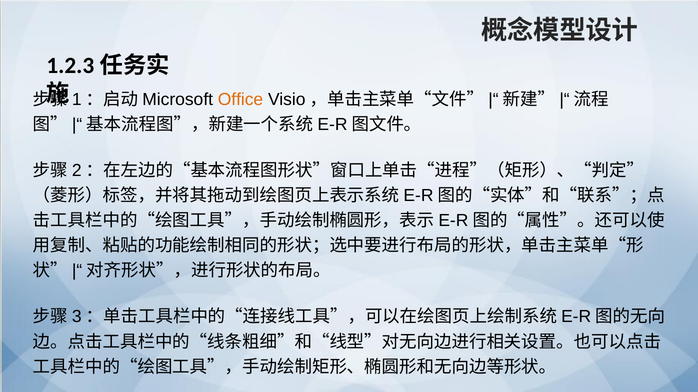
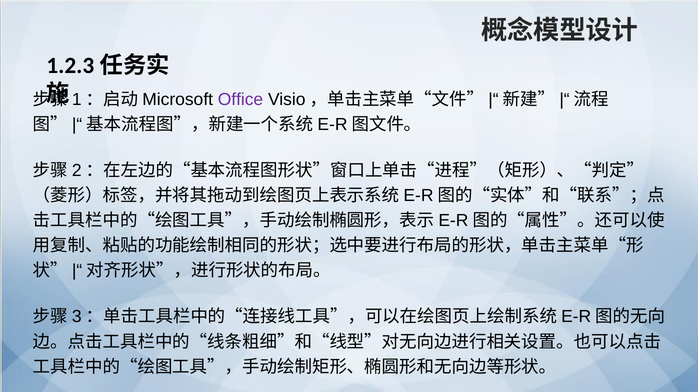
Office colour: orange -> purple (241, 99)
